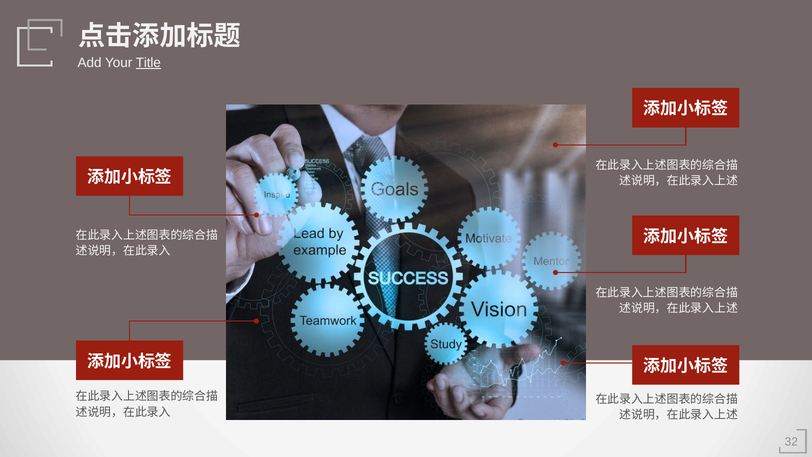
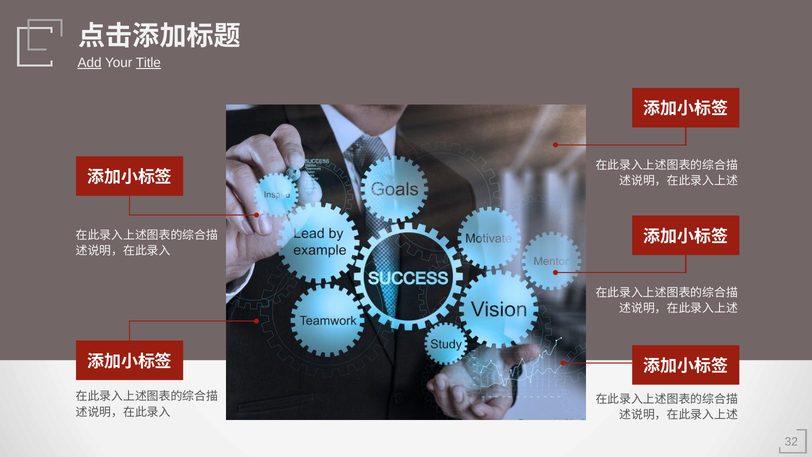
Add underline: none -> present (90, 63)
